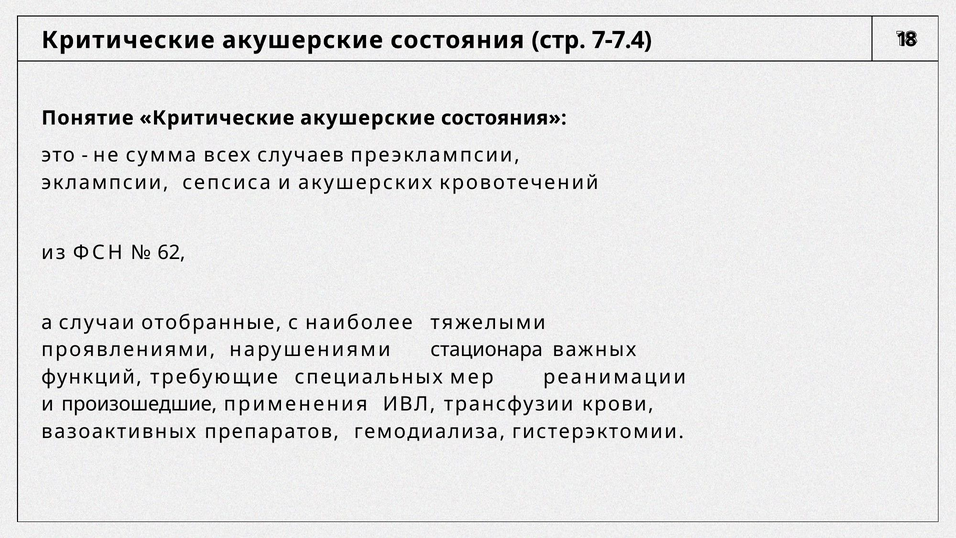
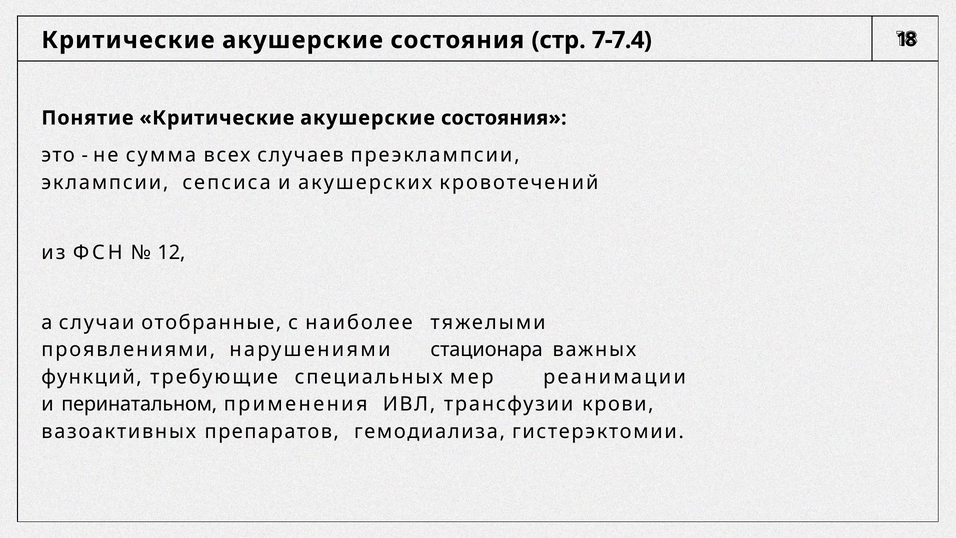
62: 62 -> 12 (171, 252)
произошедшие: произошедшие -> перинатальном (139, 404)
